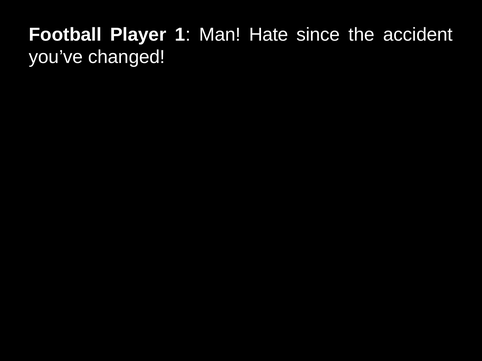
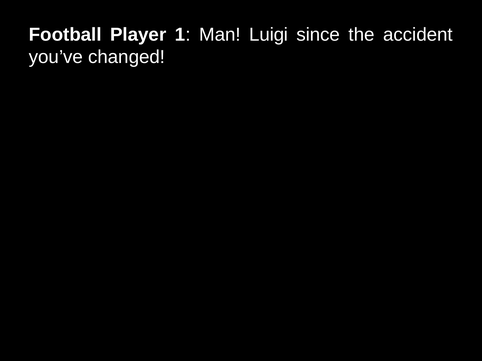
Hate: Hate -> Luigi (269, 35)
